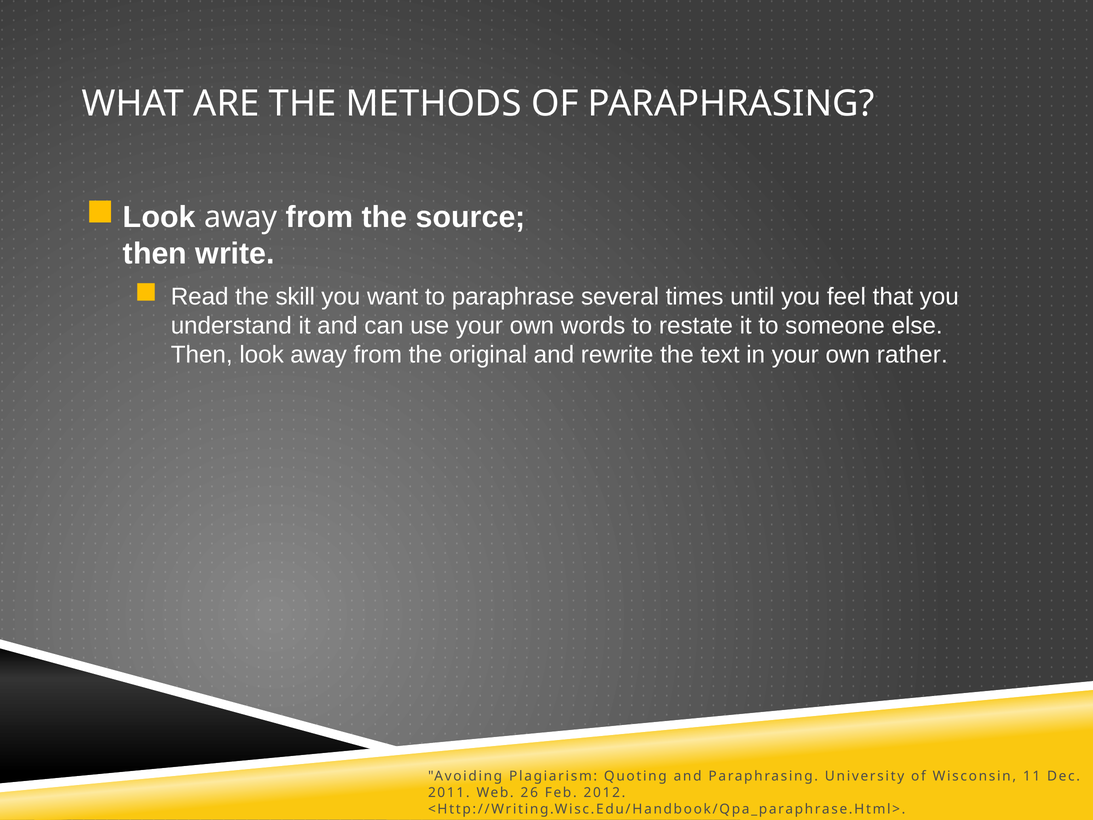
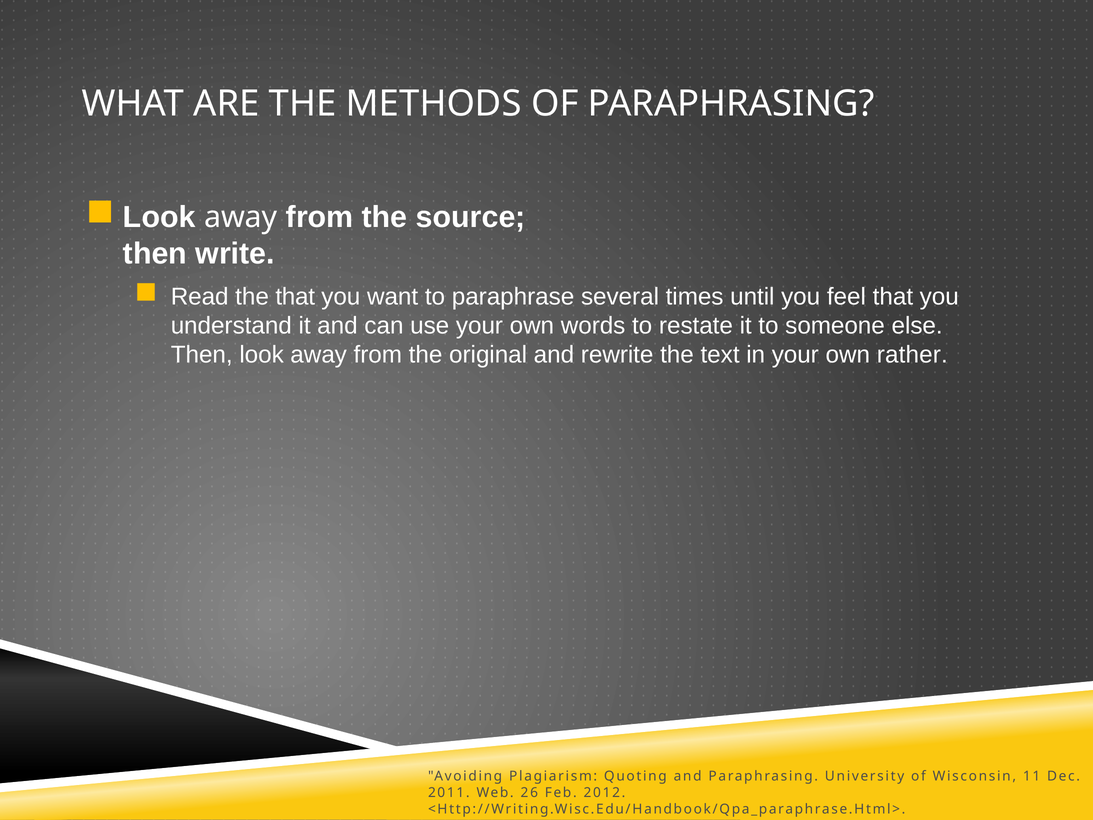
the skill: skill -> that (295, 297)
